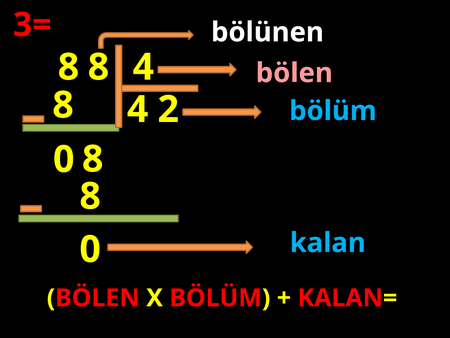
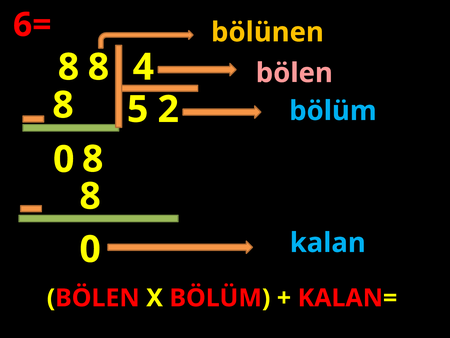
3=: 3= -> 6= (32, 25)
bölünen colour: white -> yellow (267, 32)
4: 4 -> 5 (138, 109)
